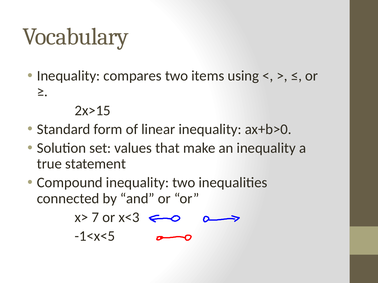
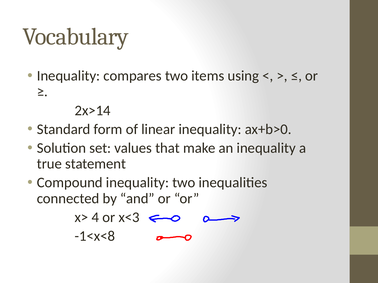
2x>15: 2x>15 -> 2x>14 (93, 111)
7: 7 -> 4 (95, 218)
-1<x<5: -1<x<5 -> -1<x<8 (95, 236)
